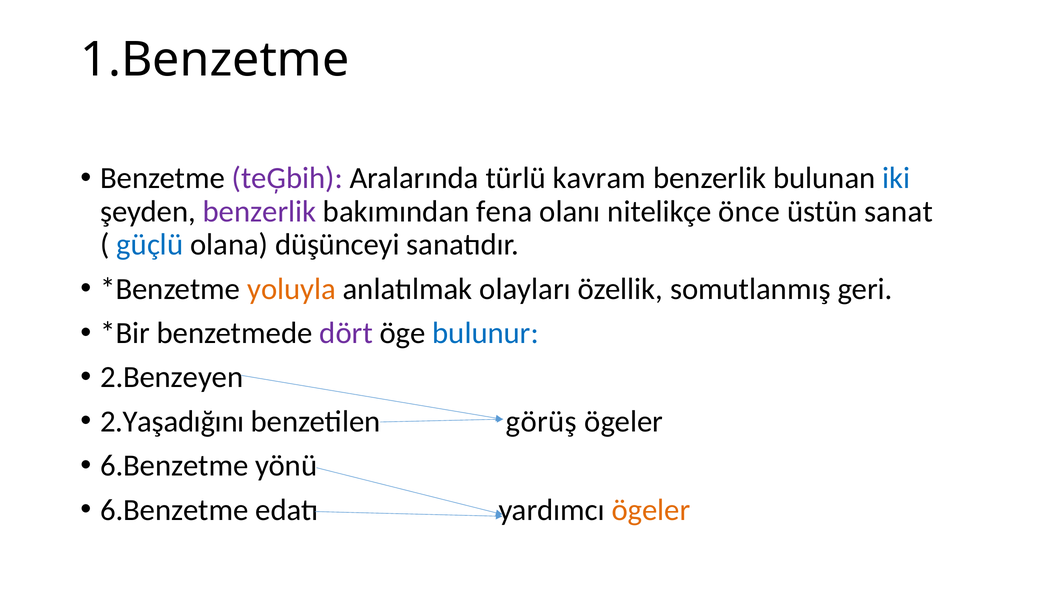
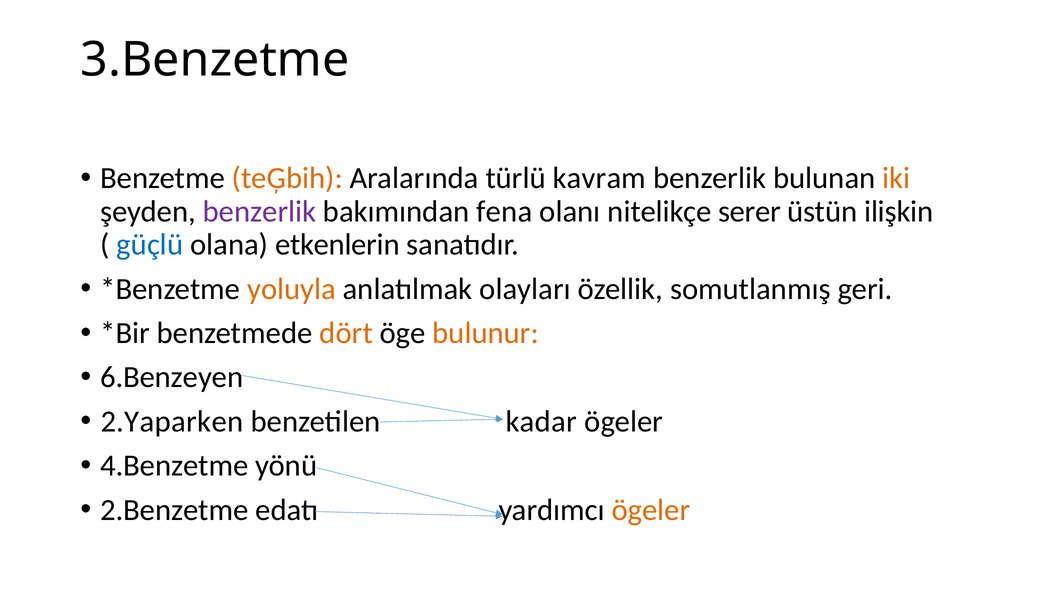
1.Benzetme: 1.Benzetme -> 3.Benzetme (215, 60)
teĢbih colour: purple -> orange (287, 178)
iki colour: blue -> orange (896, 178)
önce: önce -> serer (749, 212)
sanat: sanat -> ilişkin (899, 212)
düşünceyi: düşünceyi -> etkenlerin (337, 245)
dört colour: purple -> orange (346, 333)
bulunur colour: blue -> orange (486, 333)
2.Benzeyen: 2.Benzeyen -> 6.Benzeyen (172, 378)
2.Yaşadığını: 2.Yaşadığını -> 2.Yaparken (172, 422)
görüş: görüş -> kadar (541, 422)
6.Benzetme: 6.Benzetme -> 4.Benzetme (174, 466)
6.Benzetme: 6.Benzetme -> 2.Benzetme (174, 510)
